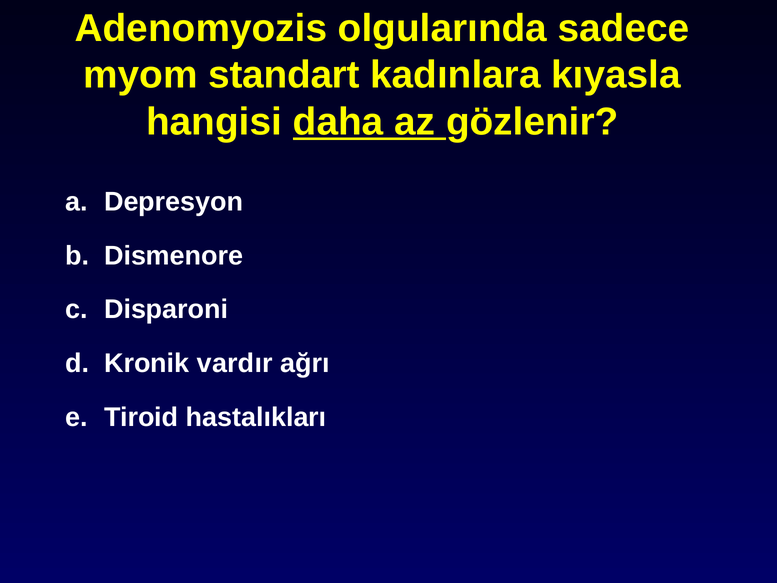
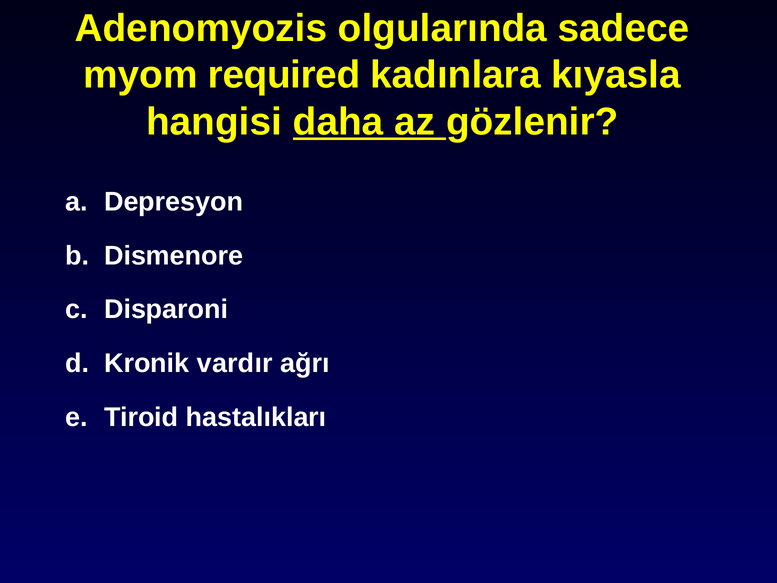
standart: standart -> required (284, 75)
